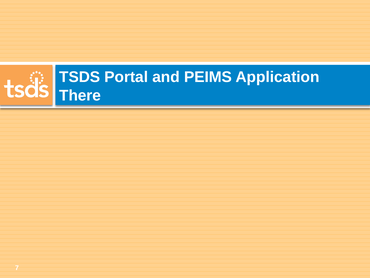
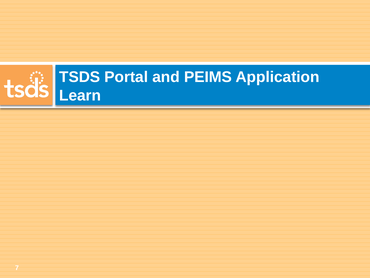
There: There -> Learn (80, 95)
